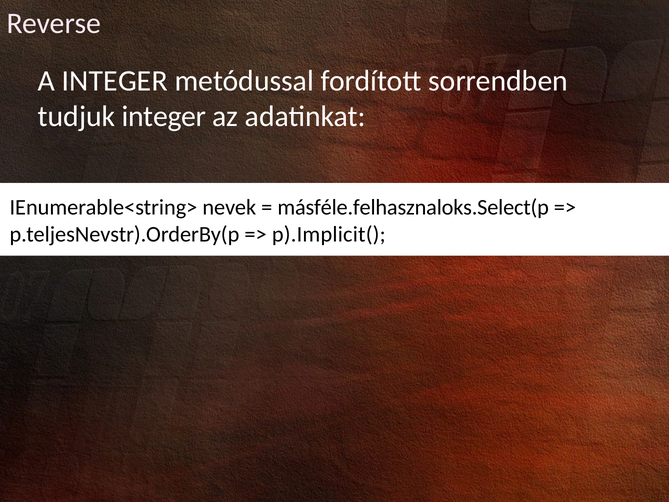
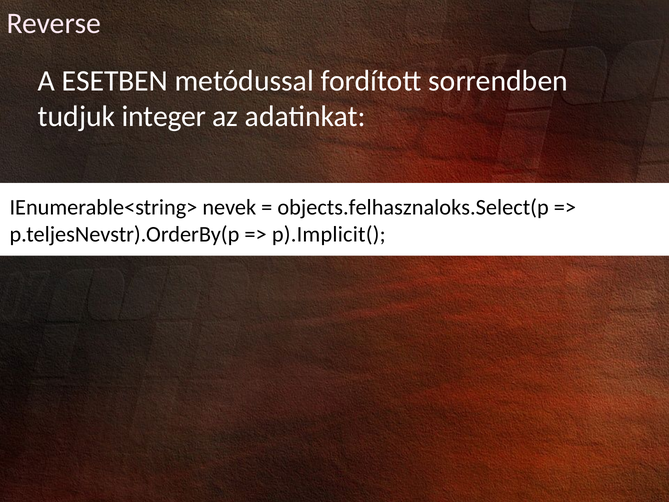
A INTEGER: INTEGER -> ESETBEN (115, 81)
másféle.felhasznaloks.Select(p: másféle.felhasznaloks.Select(p -> objects.felhasznaloks.Select(p (413, 207)
